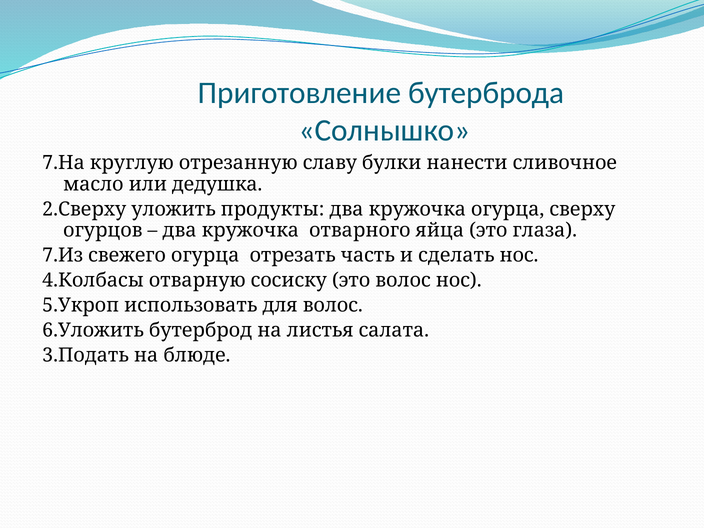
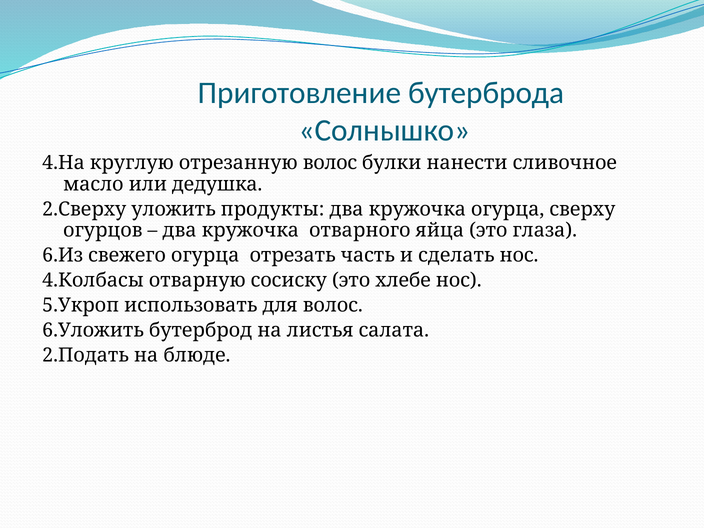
7.На: 7.На -> 4.На (64, 163)
отрезанную славу: славу -> волос (330, 163)
7.Из: 7.Из -> 6.Из (63, 255)
это волос: волос -> хлебе (403, 280)
3.Подать: 3.Подать -> 2.Подать (86, 355)
